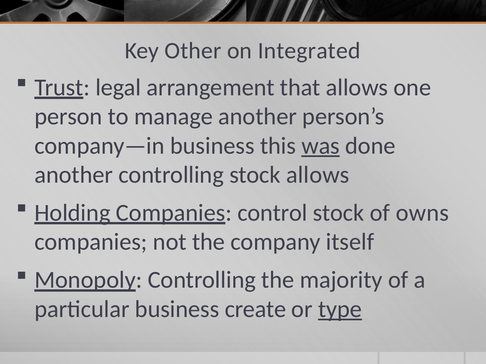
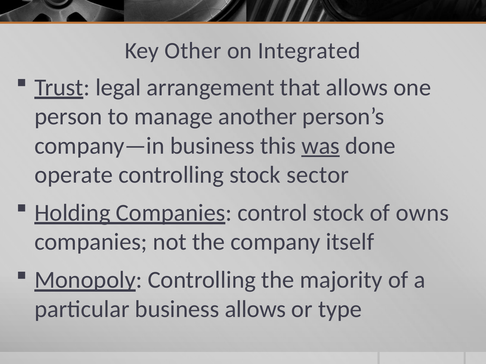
another: another -> operate (74, 175)
stock allows: allows -> sector (318, 175)
business create: create -> allows (255, 310)
type underline: present -> none (340, 310)
